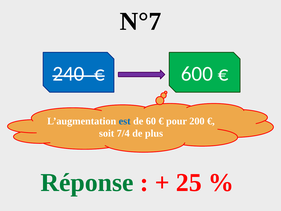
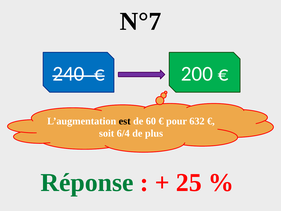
600: 600 -> 200 (197, 74)
est colour: blue -> black (125, 121)
200: 200 -> 632 (197, 121)
7/4: 7/4 -> 6/4 (123, 133)
